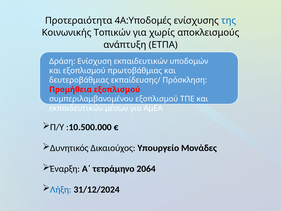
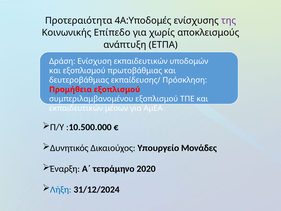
της colour: blue -> purple (229, 21)
Τοπικών: Τοπικών -> Επίπεδο (112, 33)
2064: 2064 -> 2020 (146, 169)
